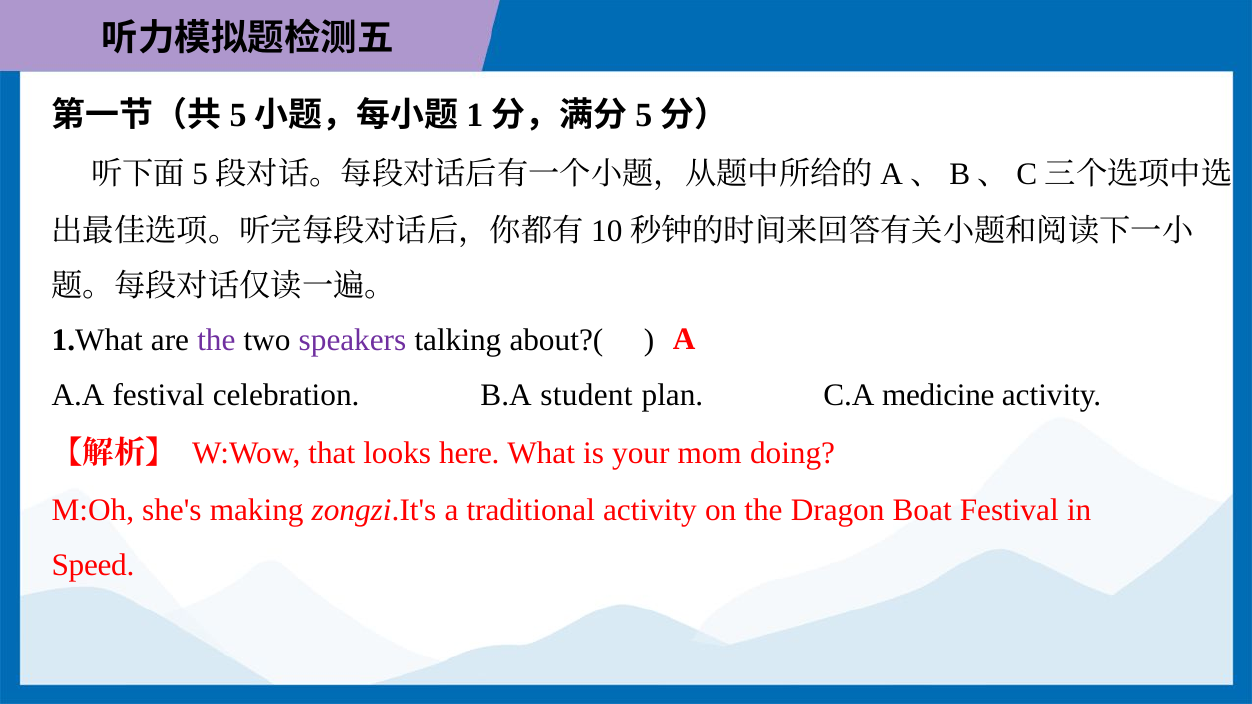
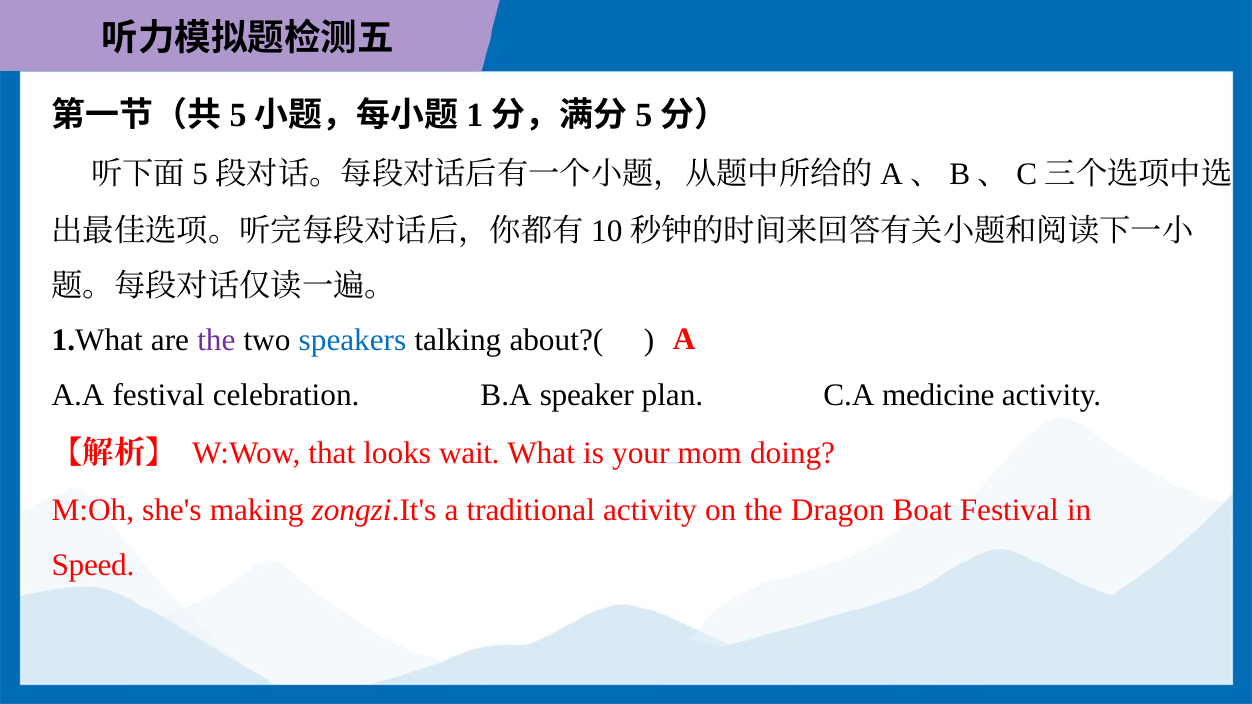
speakers colour: purple -> blue (353, 340)
student: student -> speaker (587, 395)
here: here -> wait (469, 453)
